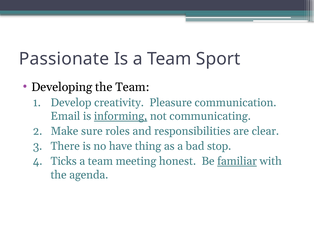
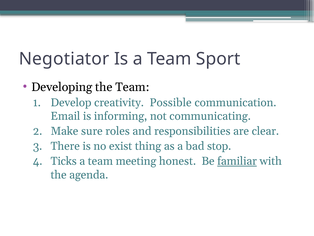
Passionate: Passionate -> Negotiator (64, 59)
Pleasure: Pleasure -> Possible (171, 102)
informing underline: present -> none (121, 116)
have: have -> exist (121, 146)
